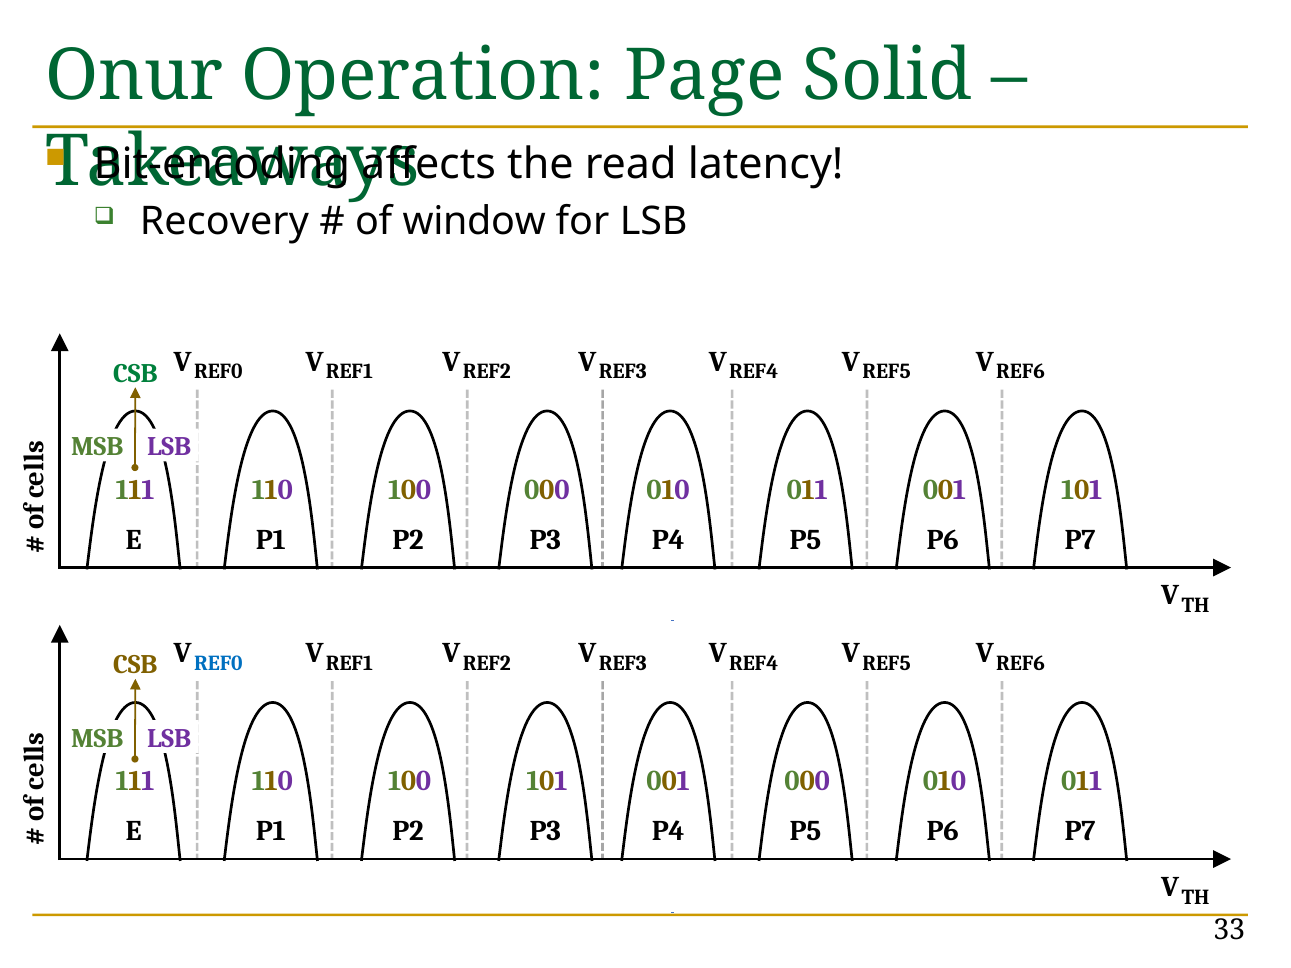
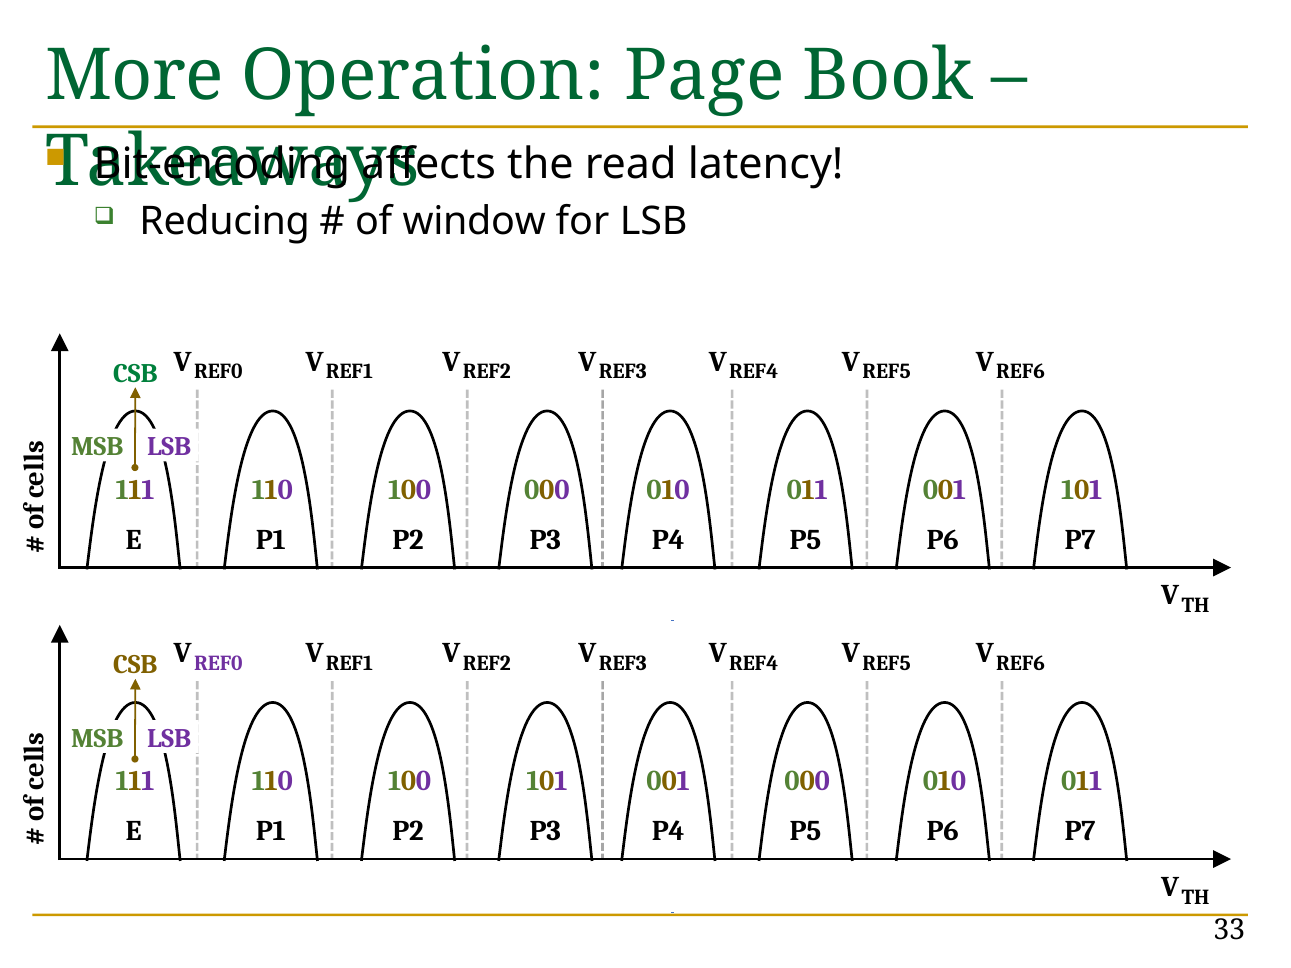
Onur: Onur -> More (134, 76)
Solid: Solid -> Book (888, 76)
Recovery: Recovery -> Reducing (225, 221)
REF0 colour: blue -> purple (218, 663)
